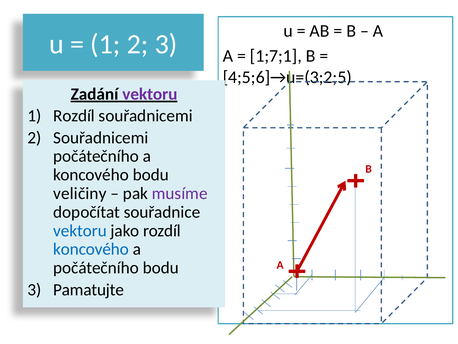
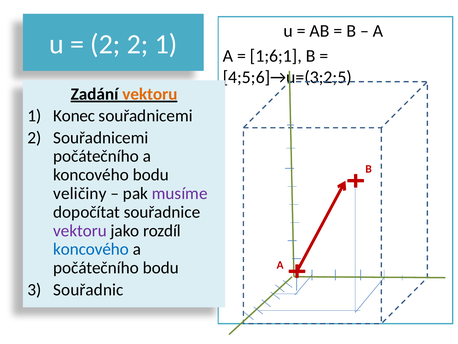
1: 1 -> 2 (105, 44)
2 3: 3 -> 1 (166, 44)
1;7;1: 1;7;1 -> 1;6;1 (276, 56)
vektoru colour: purple -> orange (150, 94)
Rozdíl: Rozdíl -> Konec (74, 116)
vektoru colour: blue -> purple (80, 230)
Pamatujte: Pamatujte -> Souřadnic (88, 289)
